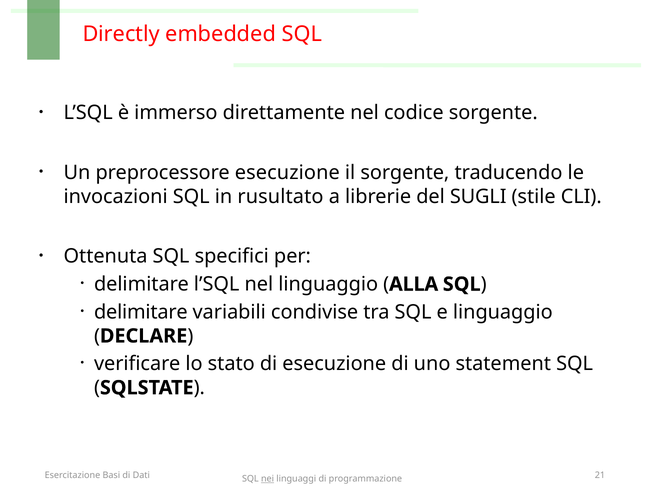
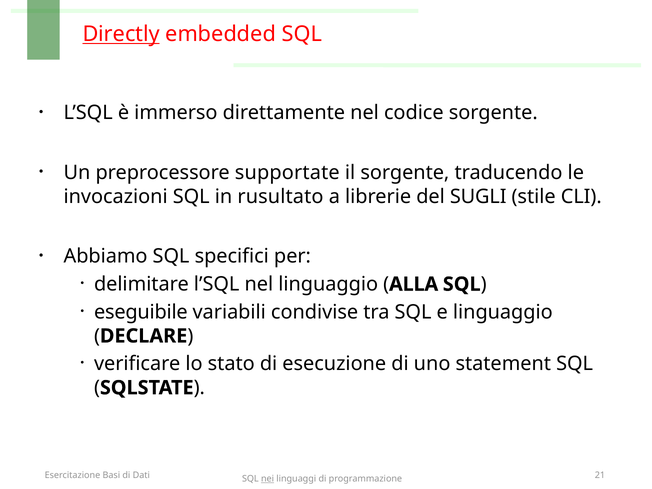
Directly underline: none -> present (121, 34)
preprocessore esecuzione: esecuzione -> supportate (287, 173)
Ottenuta: Ottenuta -> Abbiamo (106, 256)
delimitare: delimitare -> eseguibile (141, 312)
